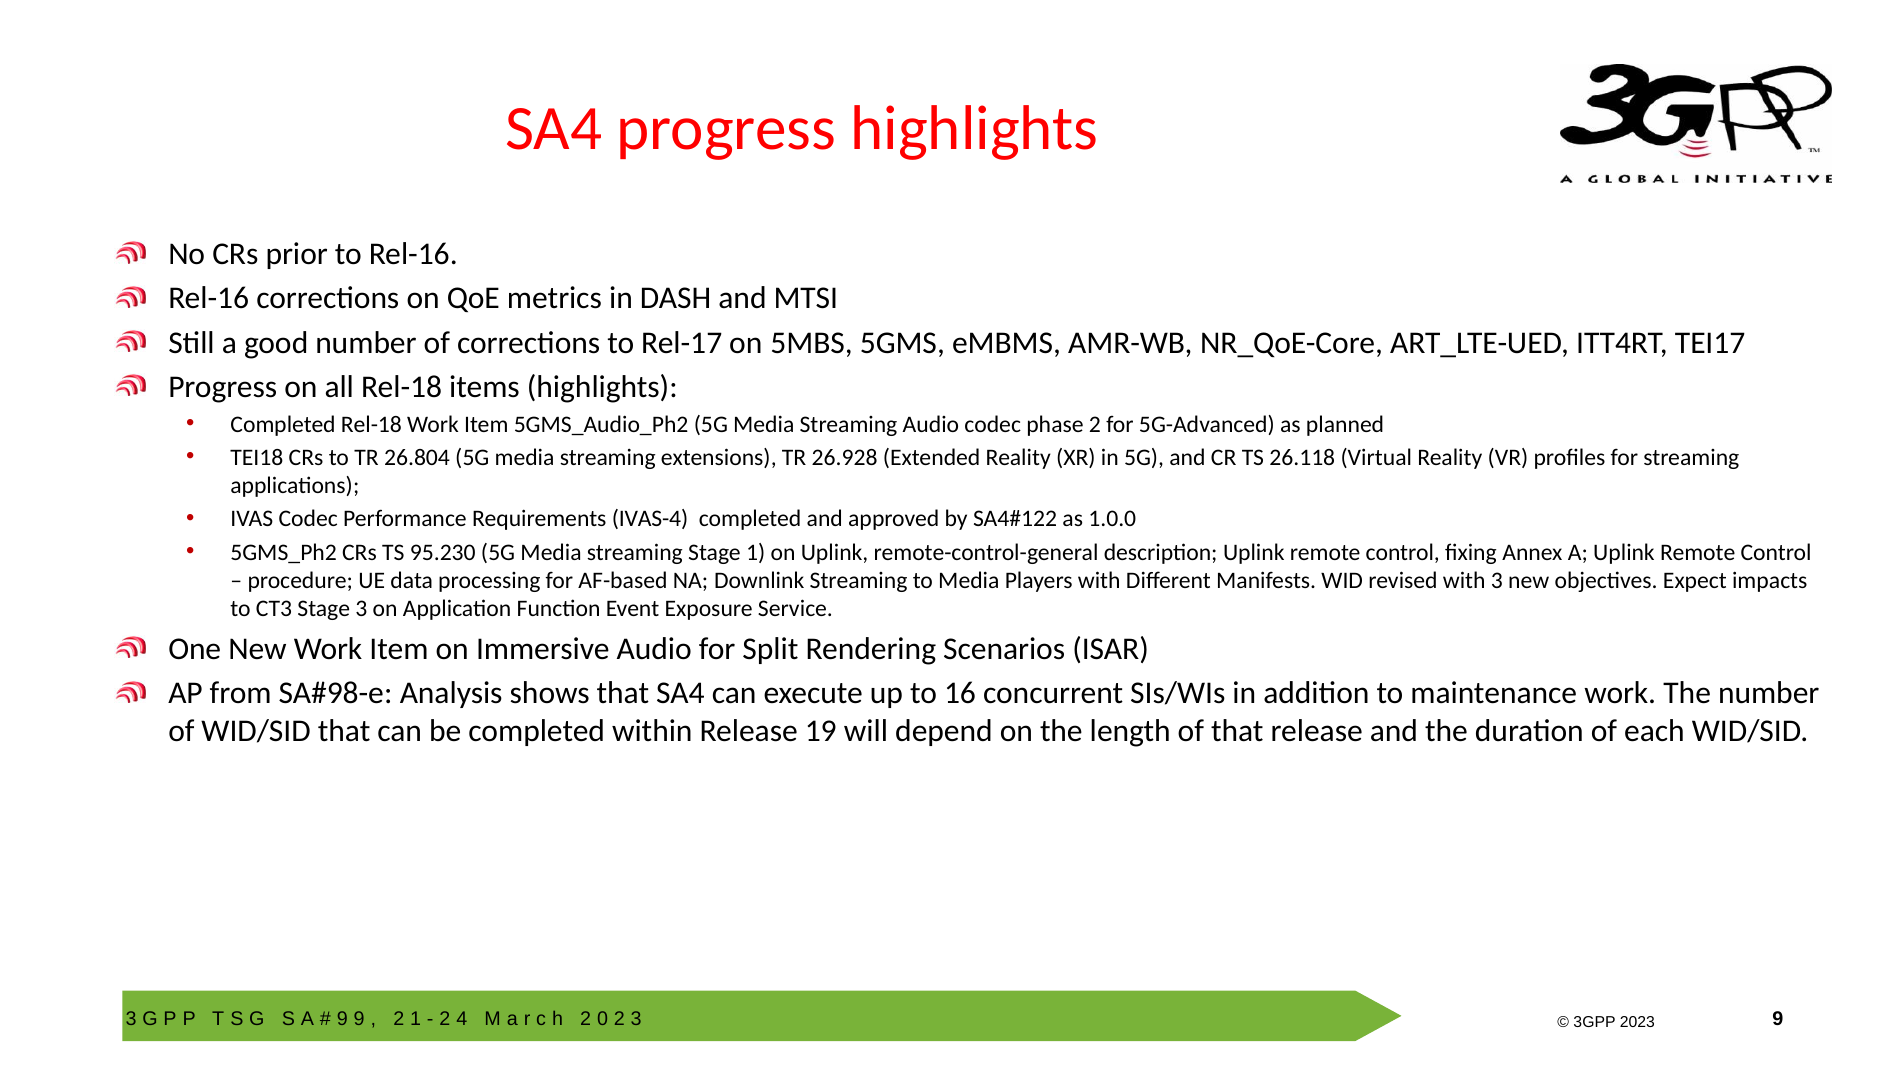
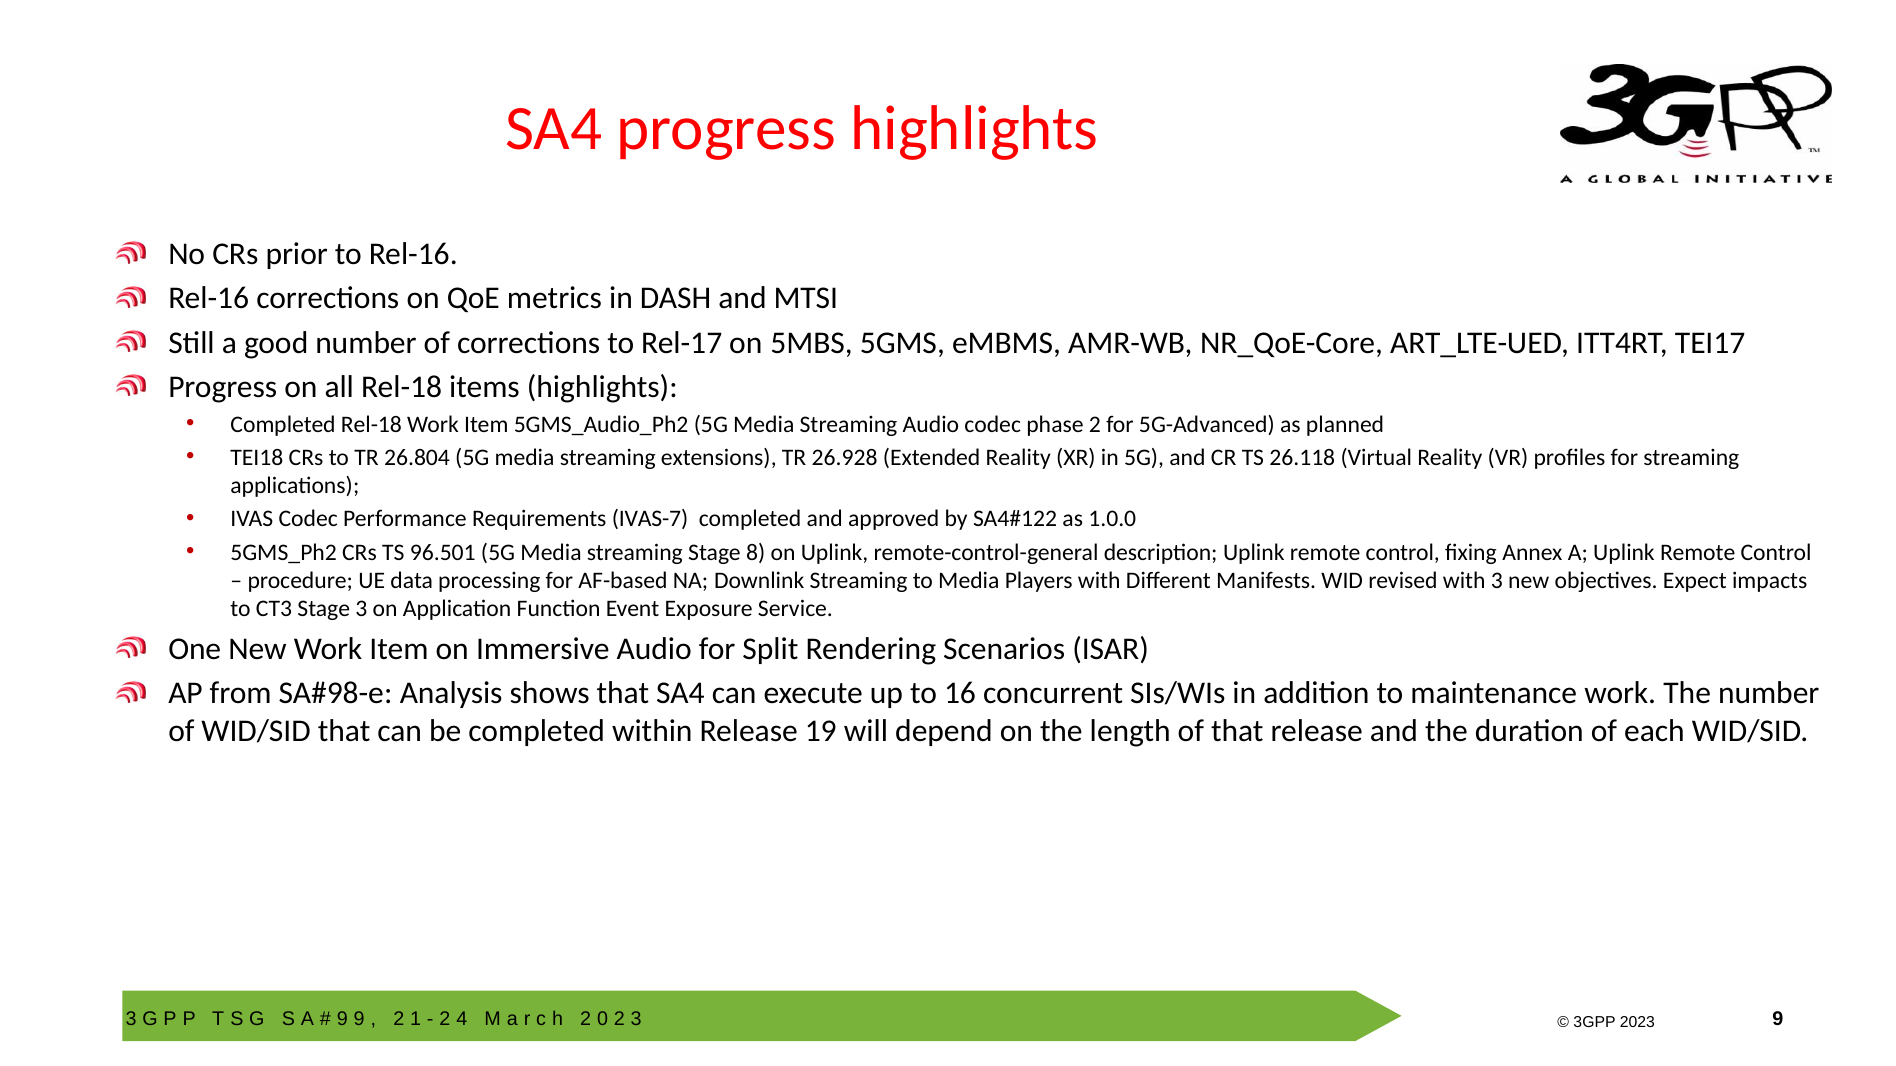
IVAS-4: IVAS-4 -> IVAS-7 (650, 519)
95.230: 95.230 -> 96.501 (443, 552)
Stage 1: 1 -> 8 (756, 552)
